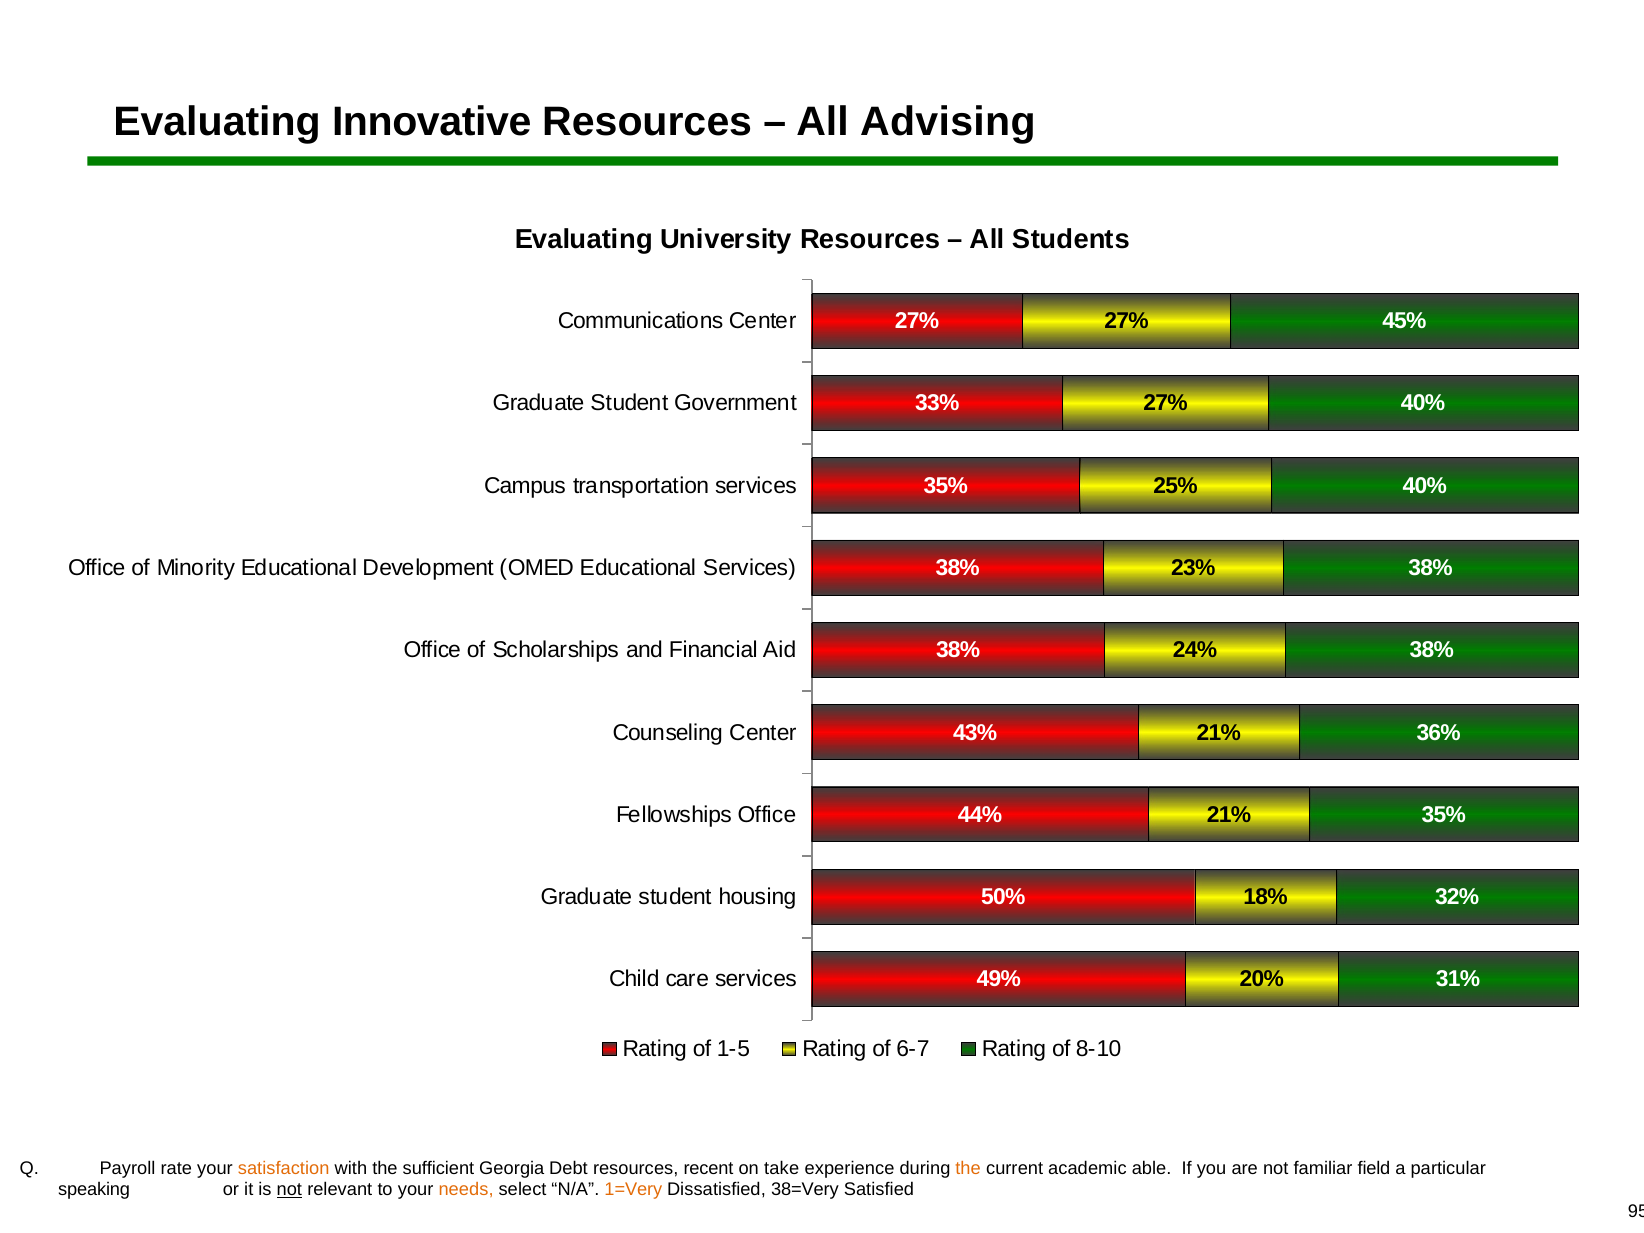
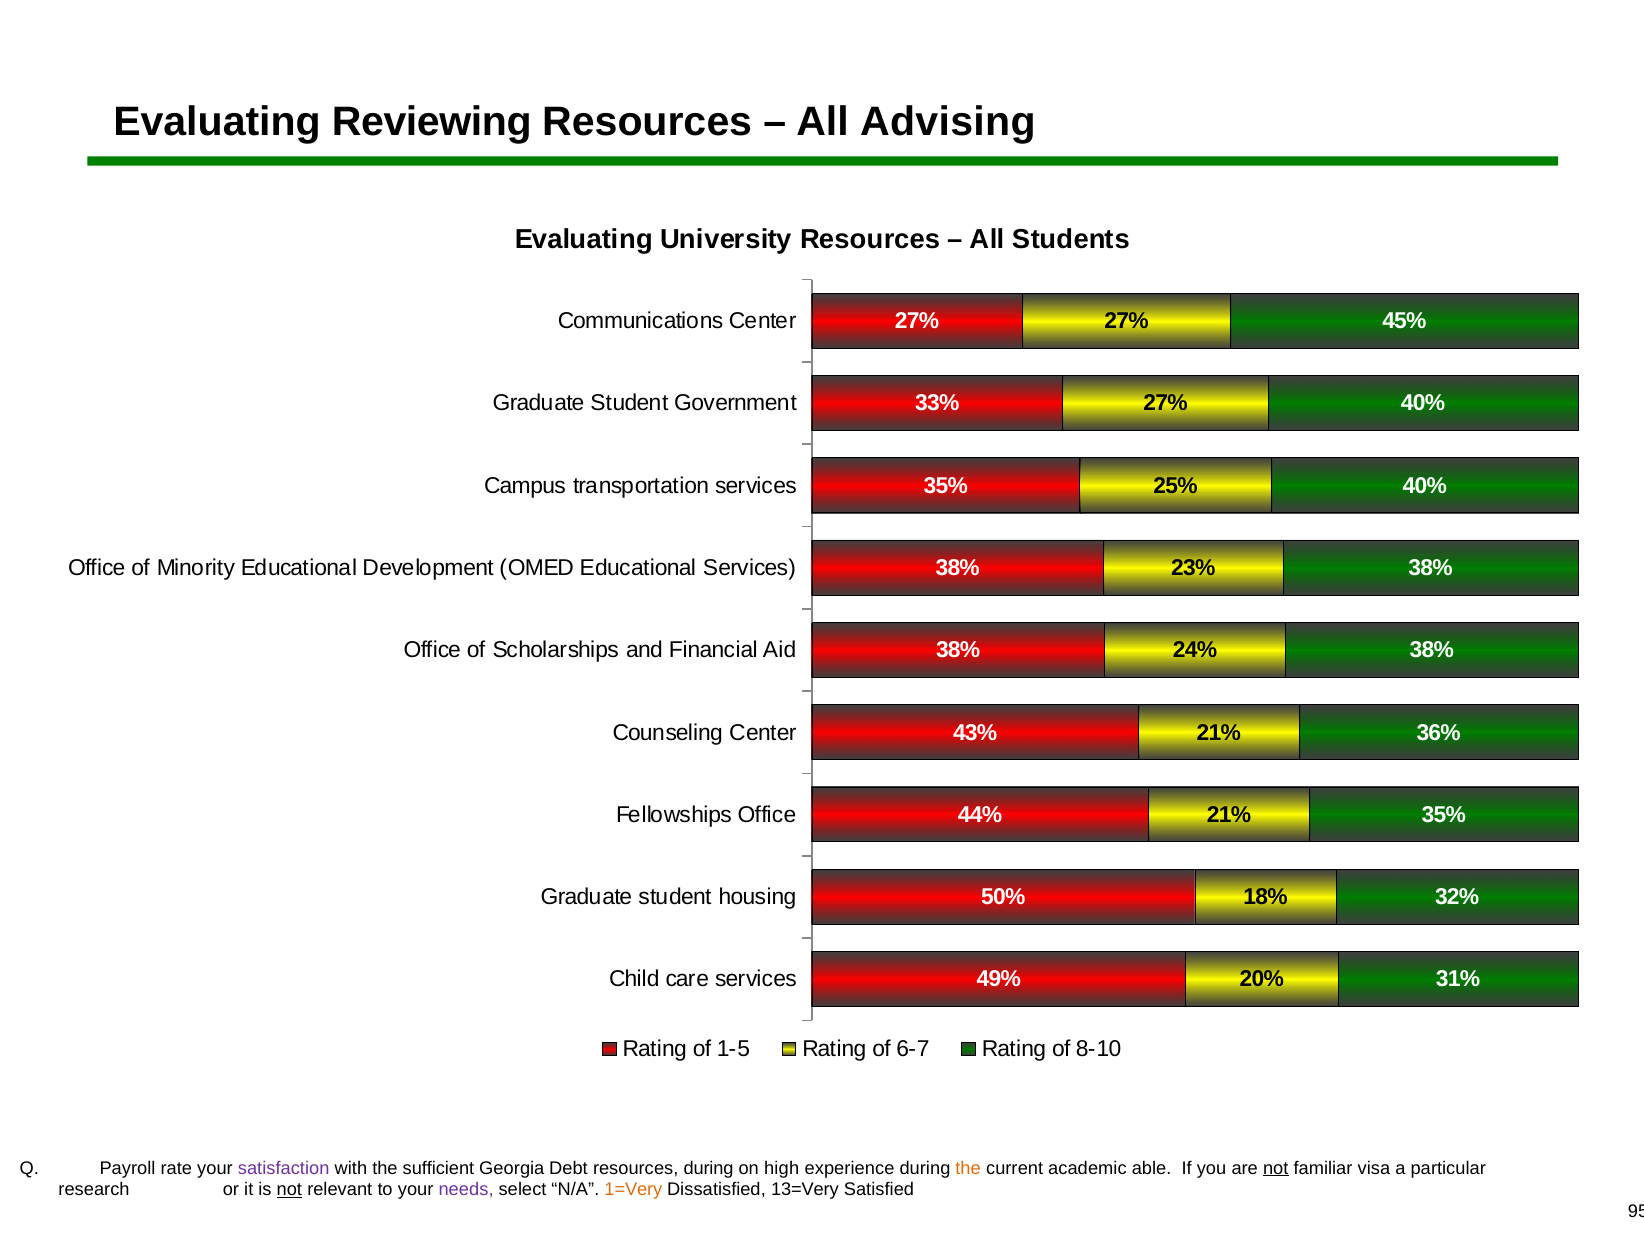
Innovative: Innovative -> Reviewing (432, 122)
satisfaction colour: orange -> purple (284, 1168)
resources recent: recent -> during (709, 1168)
take: take -> high (782, 1168)
not underline: none -> present (1276, 1168)
field: field -> visa (1374, 1168)
speaking: speaking -> research (94, 1190)
needs colour: orange -> purple (466, 1190)
38=Very: 38=Very -> 13=Very (805, 1190)
